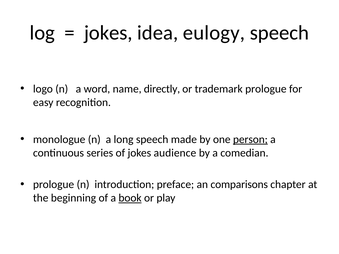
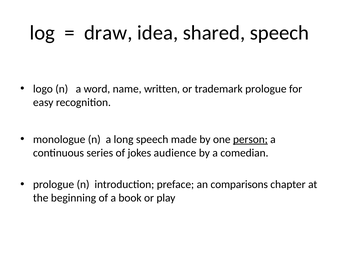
jokes: jokes -> draw (108, 33)
eulogy: eulogy -> shared (214, 33)
directly: directly -> written (162, 89)
book underline: present -> none (130, 198)
